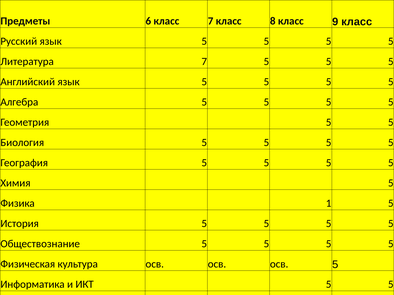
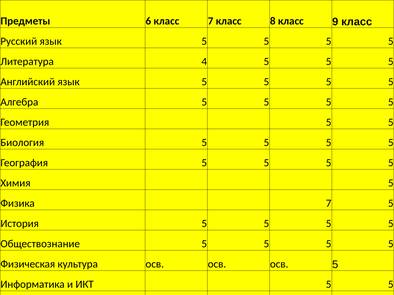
Литература 7: 7 -> 4 (204, 62)
Физика 1: 1 -> 7 (329, 204)
